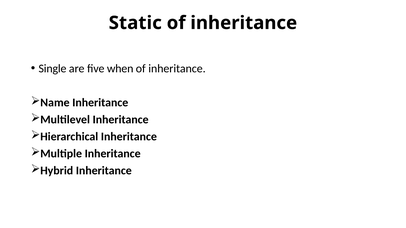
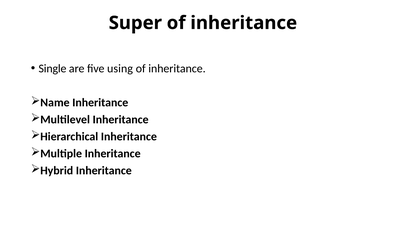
Static: Static -> Super (135, 23)
when: when -> using (120, 69)
